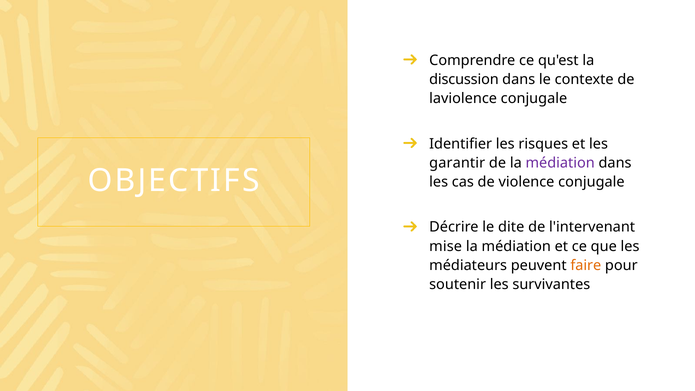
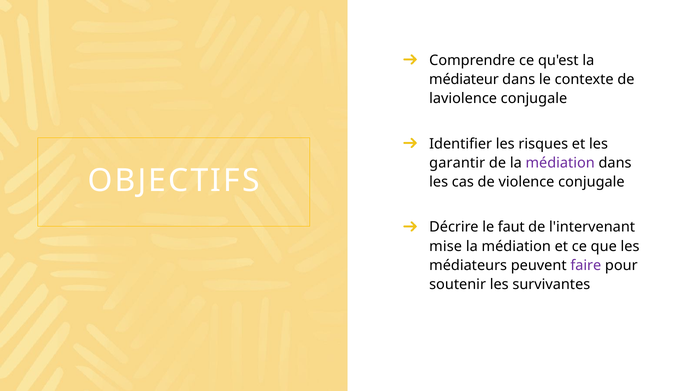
discussion: discussion -> médiateur (464, 79)
dite: dite -> faut (511, 227)
faire colour: orange -> purple (586, 265)
